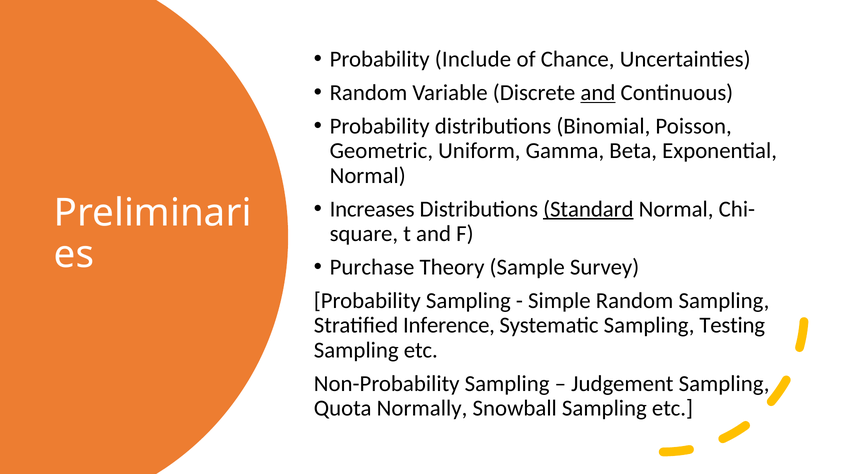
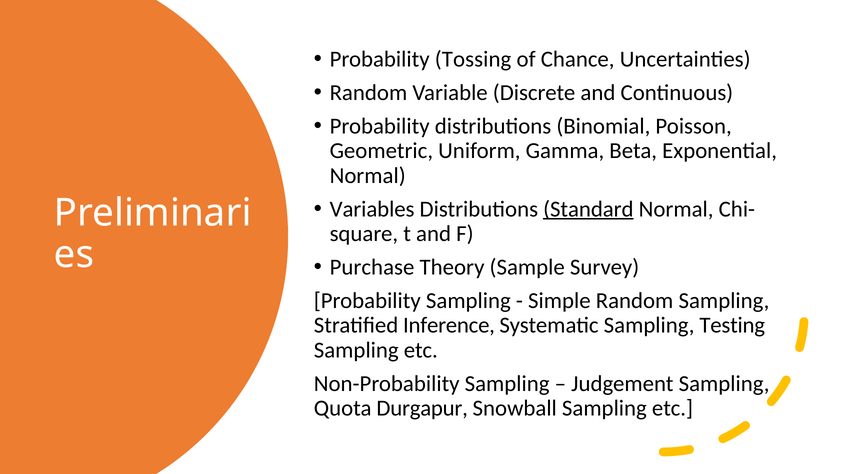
Include: Include -> Tossing (473, 59)
and underline: present -> none (598, 93)
Increases: Increases -> Variables (372, 209)
Normally: Normally -> Durgapur (422, 409)
